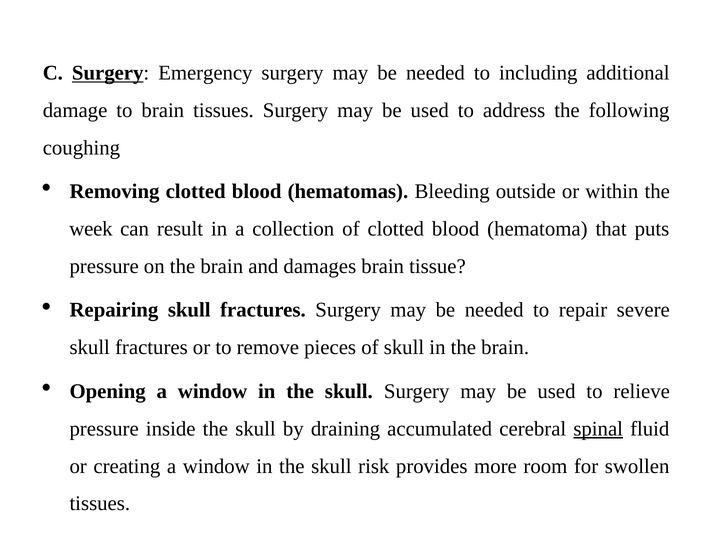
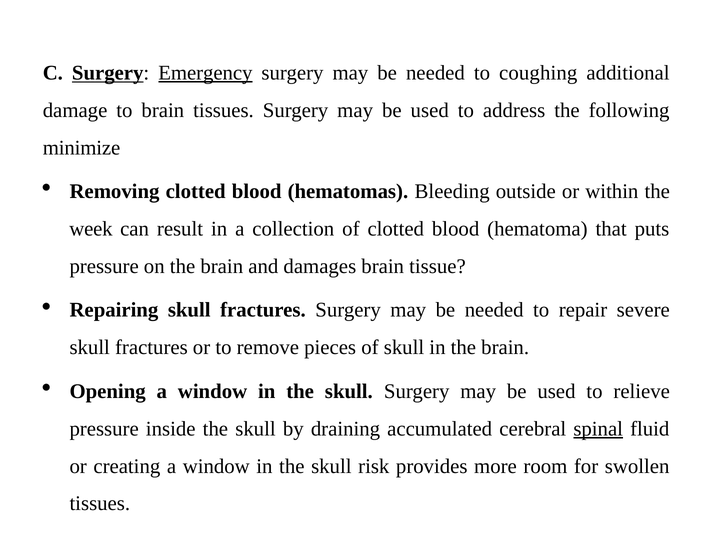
Emergency underline: none -> present (205, 73)
including: including -> coughing (538, 73)
coughing: coughing -> minimize (81, 148)
